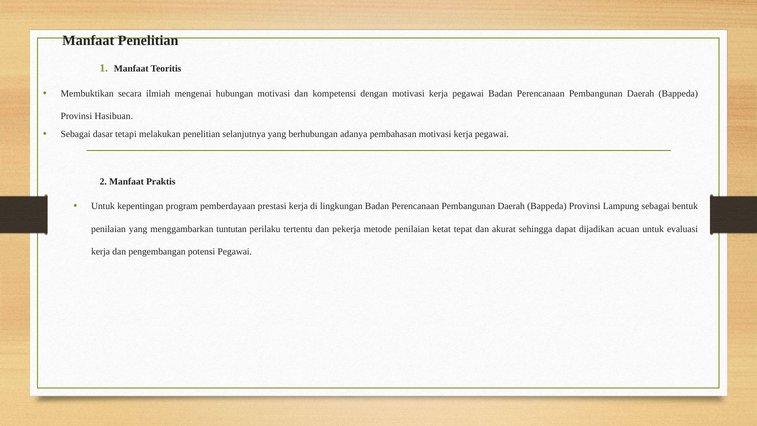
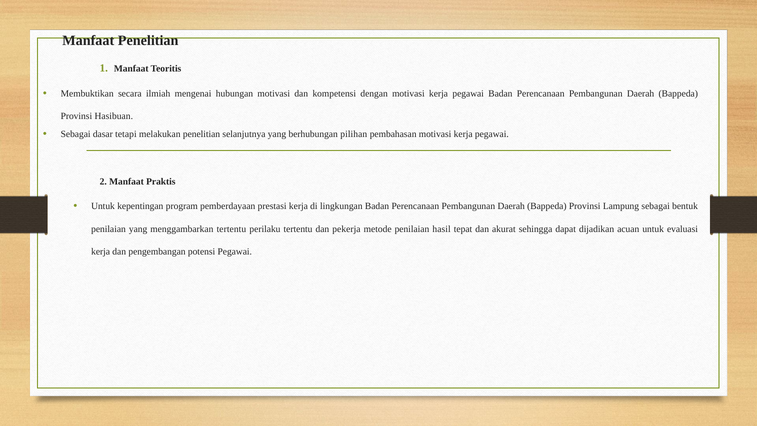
adanya: adanya -> pilihan (354, 134)
menggambarkan tuntutan: tuntutan -> tertentu (231, 229)
ketat: ketat -> hasil (442, 229)
